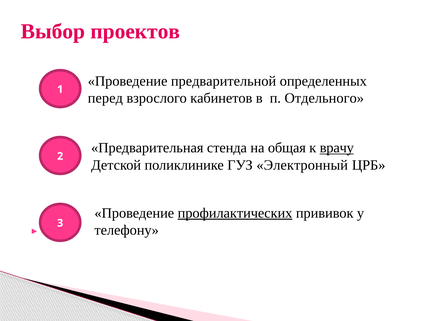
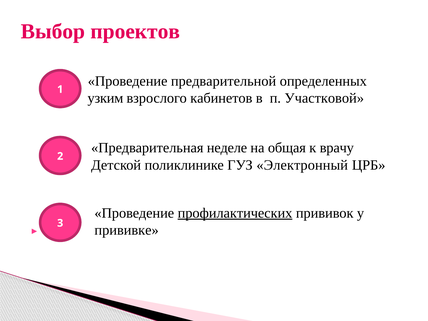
перед: перед -> узким (105, 98)
Отдельного: Отдельного -> Участковой (324, 98)
стенда: стенда -> неделе (227, 148)
врачу underline: present -> none (337, 148)
телефону: телефону -> прививке (127, 230)
